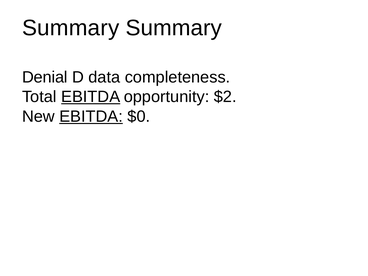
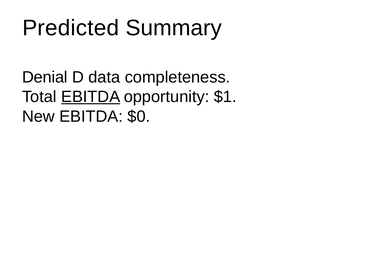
Summary: Summary -> Predicted (71, 28)
$2: $2 -> $1 (225, 97)
EBITDA underline: present -> none (91, 116)
